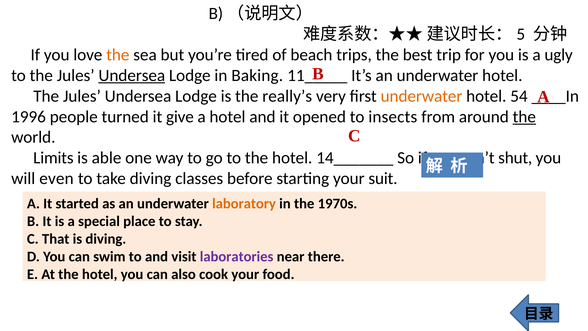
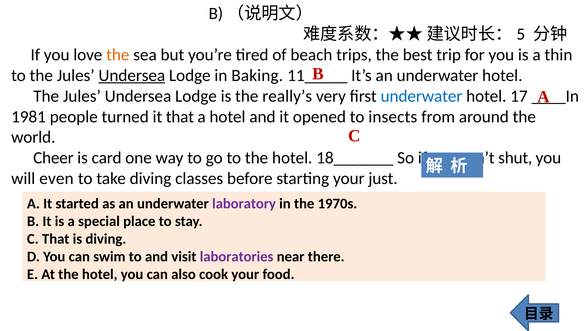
ugly: ugly -> thin (558, 55)
underwater colour: orange -> blue (421, 96)
54: 54 -> 17 (519, 96)
1996: 1996 -> 1981 (29, 117)
it give: give -> that (180, 117)
the underline: present -> none (524, 117)
Limits: Limits -> Cheer (53, 158)
able: able -> card (107, 158)
14_______: 14_______ -> 18_______ (355, 158)
suit: suit -> just (383, 178)
laboratory colour: orange -> purple (244, 203)
